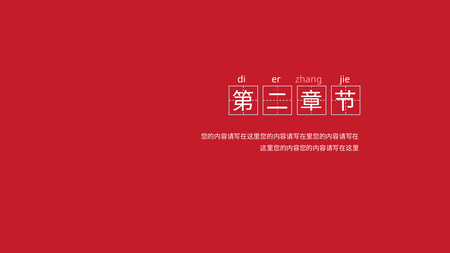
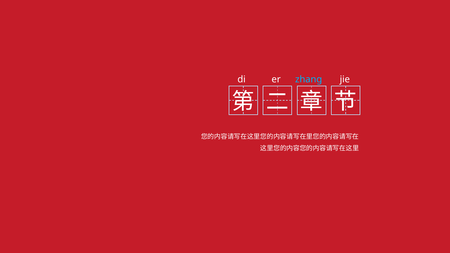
zhang colour: pink -> light blue (309, 80)
